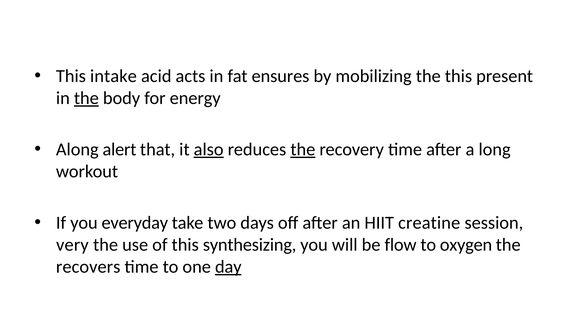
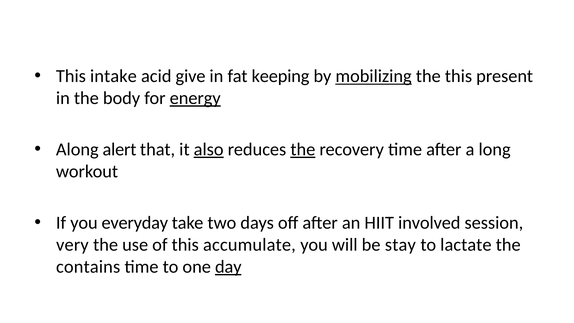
acts: acts -> give (191, 76)
ensures: ensures -> keeping (281, 76)
mobilizing underline: none -> present (374, 76)
the underline: present -> none (86, 98)
energy underline: none -> present (195, 98)
creatine: creatine -> involved (429, 223)
synthesizing: synthesizing -> accumulate (249, 245)
flow: flow -> stay (400, 245)
oxygen: oxygen -> lactate (466, 245)
recovers: recovers -> contains (88, 267)
